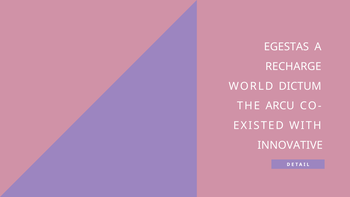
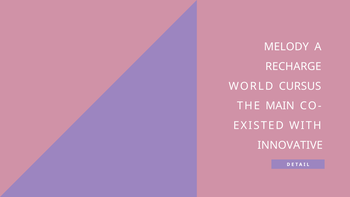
EGESTAS: EGESTAS -> MELODY (286, 47)
DICTUM: DICTUM -> CURSUS (300, 86)
ARCU: ARCU -> MAIN (280, 106)
